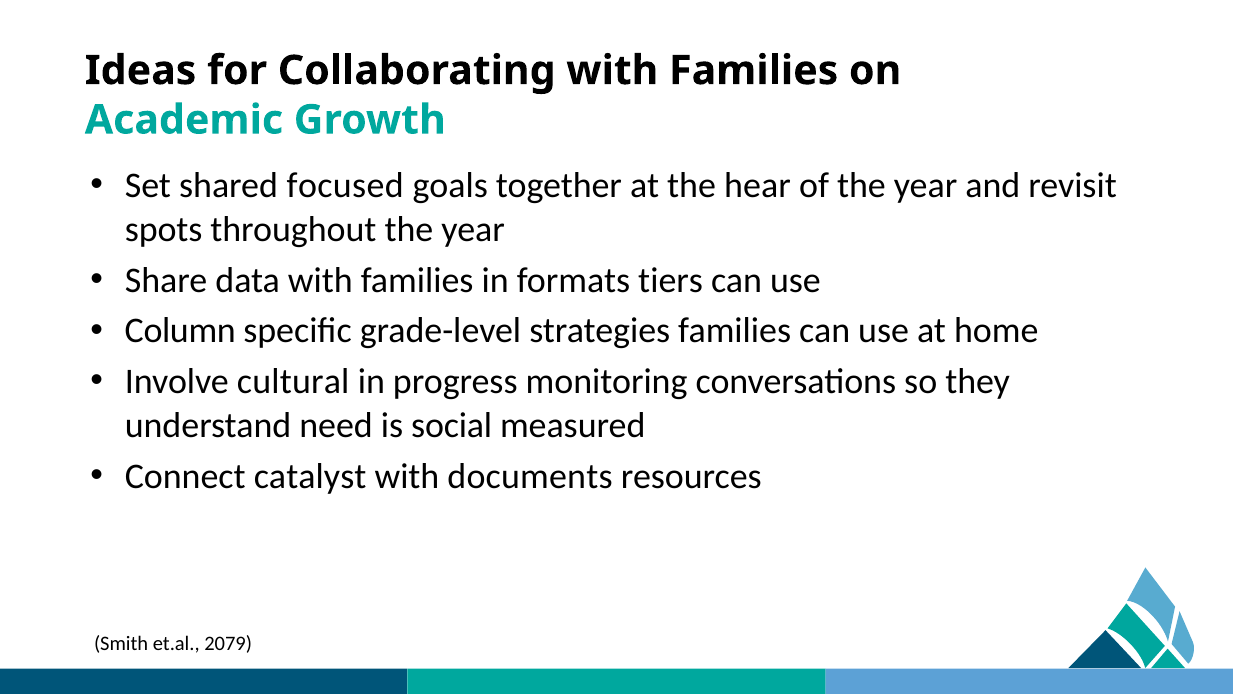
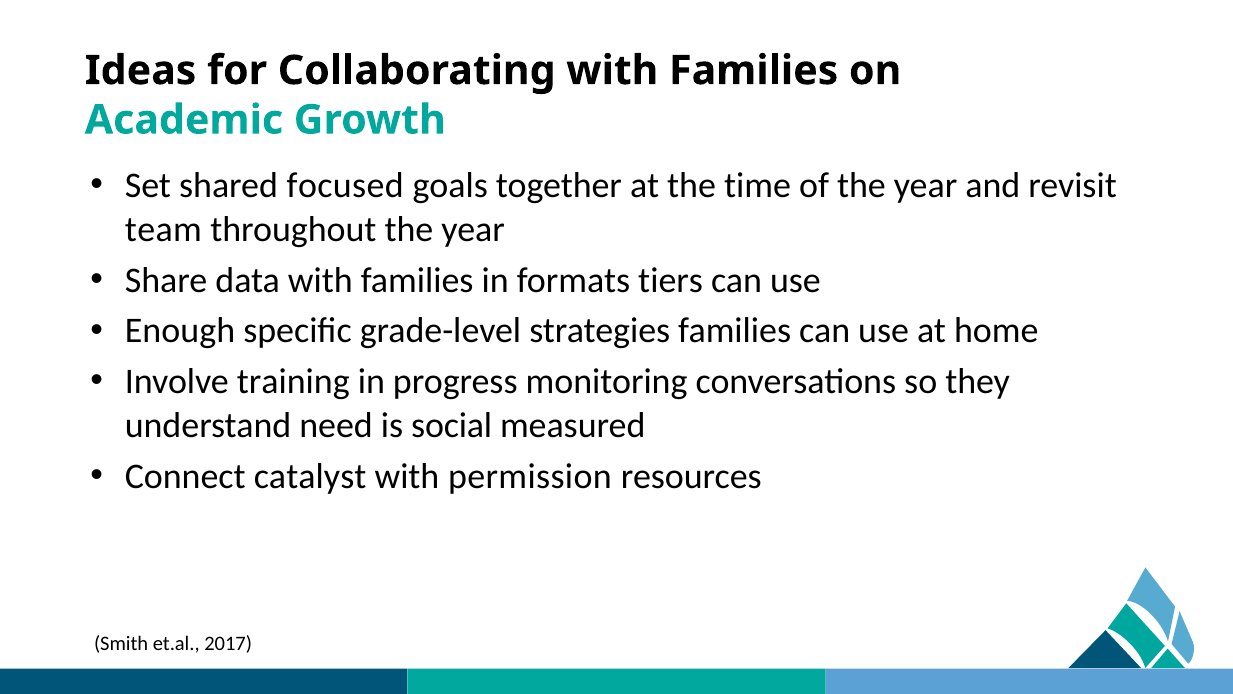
hear: hear -> time (757, 186)
spots: spots -> team (163, 229)
Column: Column -> Enough (180, 331)
cultural: cultural -> training (293, 382)
documents: documents -> permission (530, 476)
2079: 2079 -> 2017 (228, 643)
